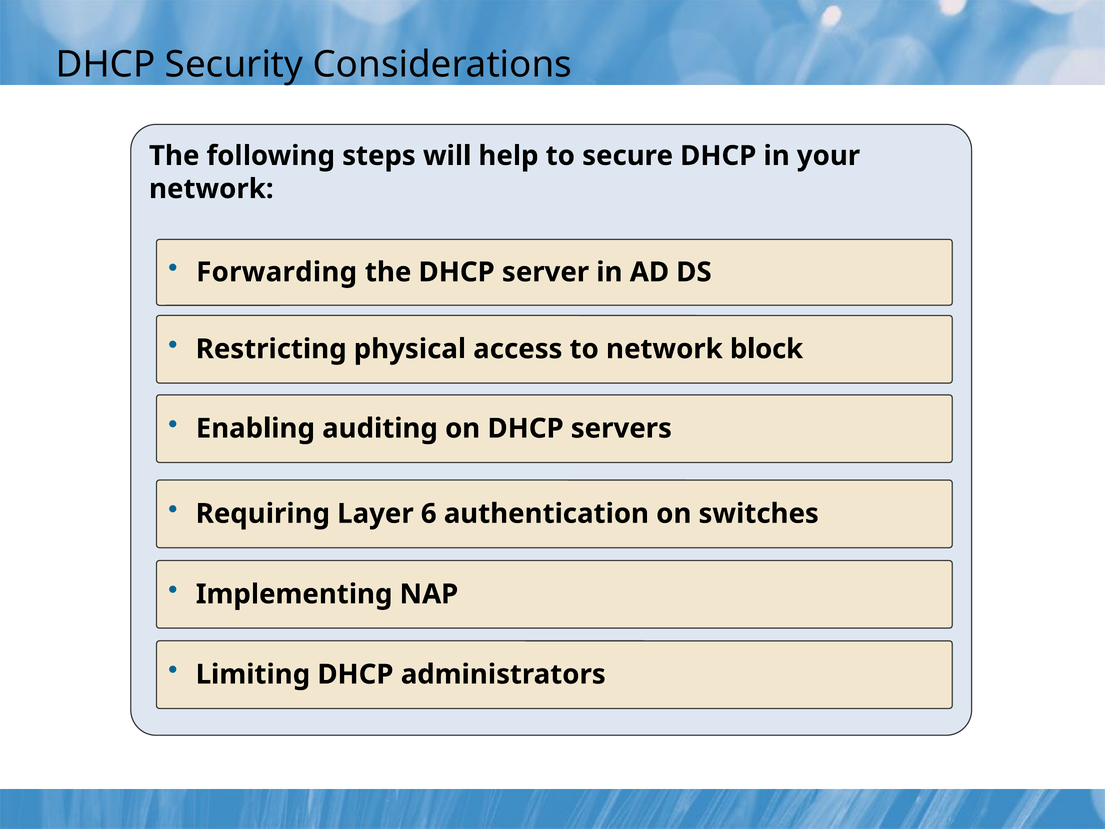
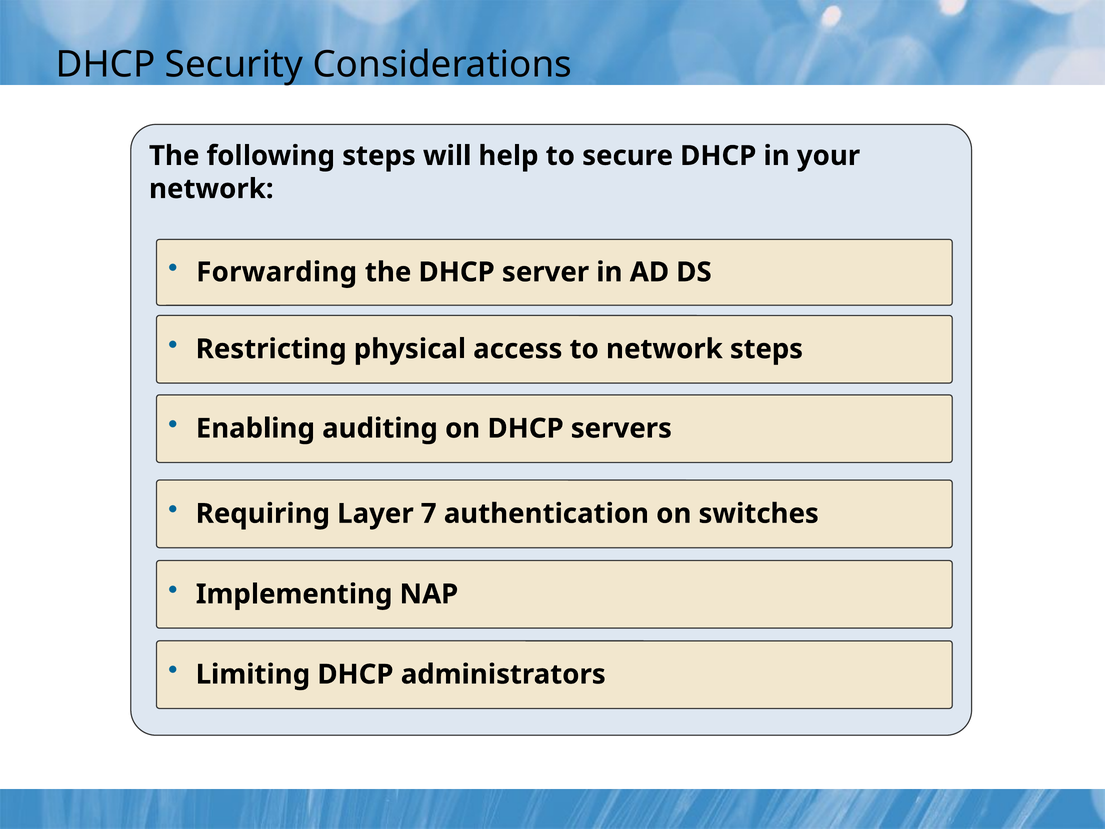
network block: block -> steps (766, 349)
6: 6 -> 7 (429, 514)
